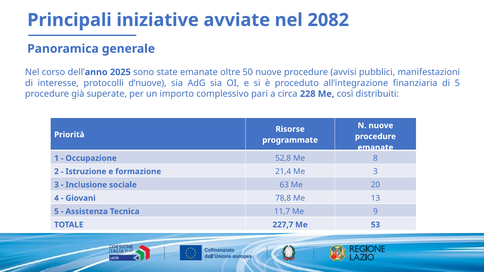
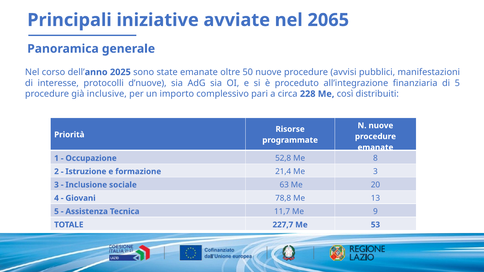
2082: 2082 -> 2065 (328, 20)
superate: superate -> inclusive (107, 94)
